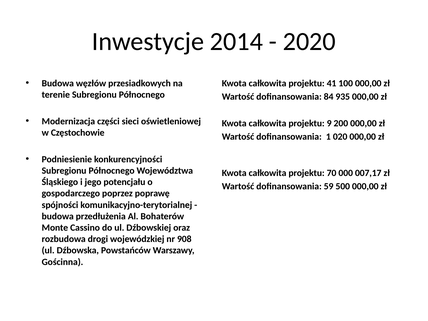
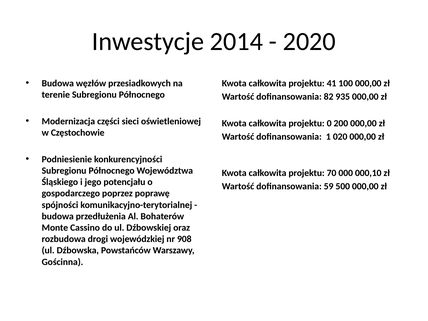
84: 84 -> 82 (329, 97)
9: 9 -> 0 (329, 123)
007,17: 007,17 -> 000,10 (368, 173)
